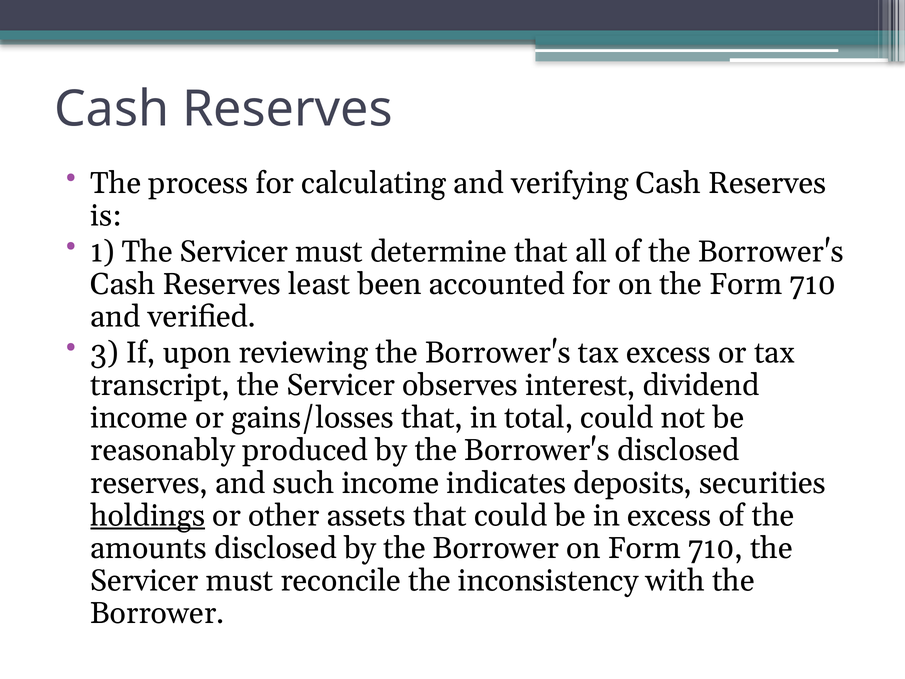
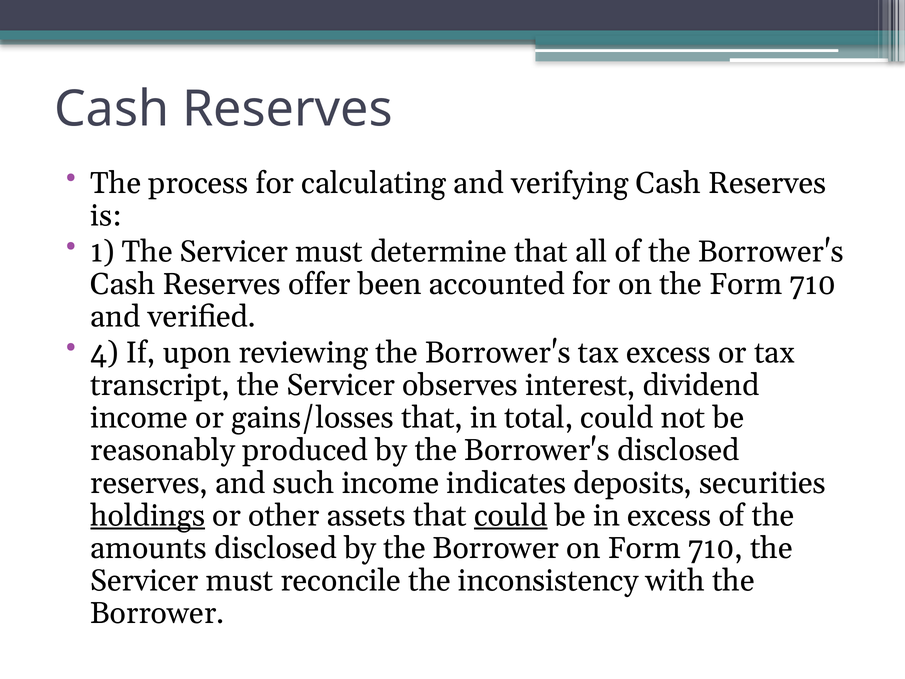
least: least -> offer (319, 284)
3: 3 -> 4 (104, 353)
could underline: none -> present (511, 515)
